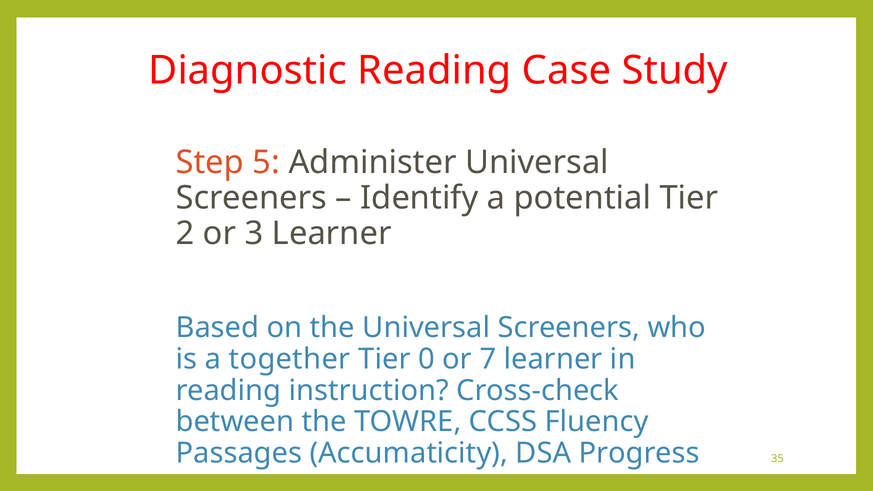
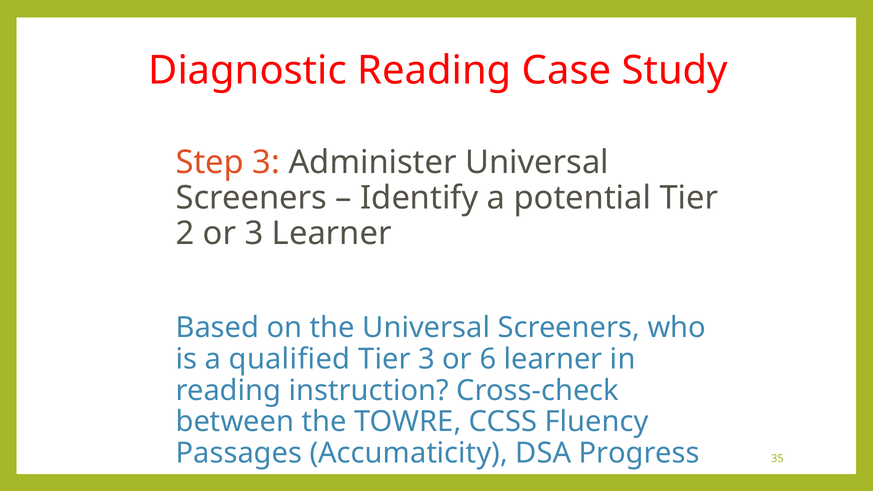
Step 5: 5 -> 3 (266, 163)
together: together -> qualified (290, 359)
Tier 0: 0 -> 3 (426, 359)
7: 7 -> 6 (488, 359)
